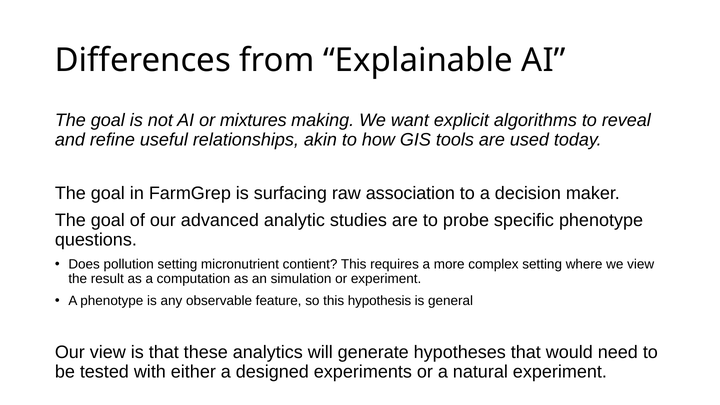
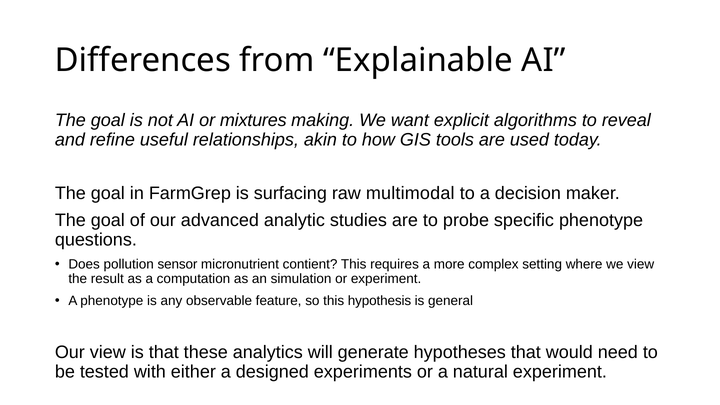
association: association -> multimodal (410, 193)
pollution setting: setting -> sensor (177, 264)
